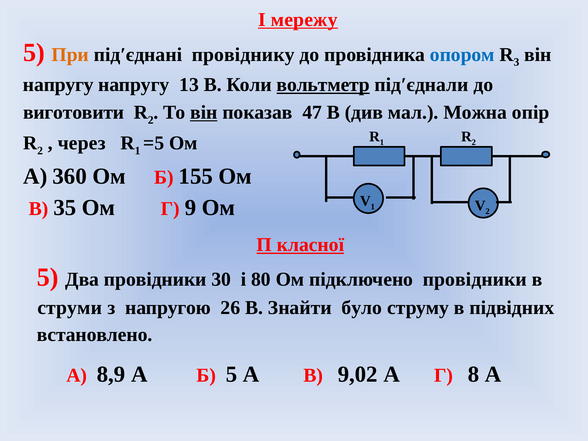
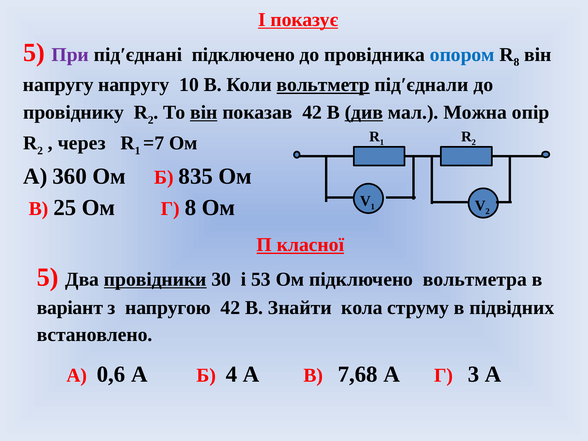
мережу: мережу -> показує (304, 20)
При colour: orange -> purple (70, 55)
під′єднані провіднику: провіднику -> підключено (243, 55)
3: 3 -> 8 (516, 62)
13: 13 -> 10 (189, 85)
виготовити: виготовити -> провіднику (74, 112)
показав 47: 47 -> 42 (312, 112)
див underline: none -> present (364, 112)
=5: =5 -> =7 (154, 143)
155: 155 -> 835 (196, 176)
35: 35 -> 25 (65, 208)
Г 9: 9 -> 8 (190, 208)
провідники underline: none -> present (155, 279)
80: 80 -> 53 (261, 279)
підключено провідники: провідники -> вольтметра (475, 279)
струми: струми -> варіант (70, 308)
напругою 26: 26 -> 42 (230, 308)
було: було -> кола (362, 308)
8,9: 8,9 -> 0,6 (111, 374)
Б 5: 5 -> 4 (231, 374)
9,02: 9,02 -> 7,68 (358, 374)
8: 8 -> 3 (474, 374)
